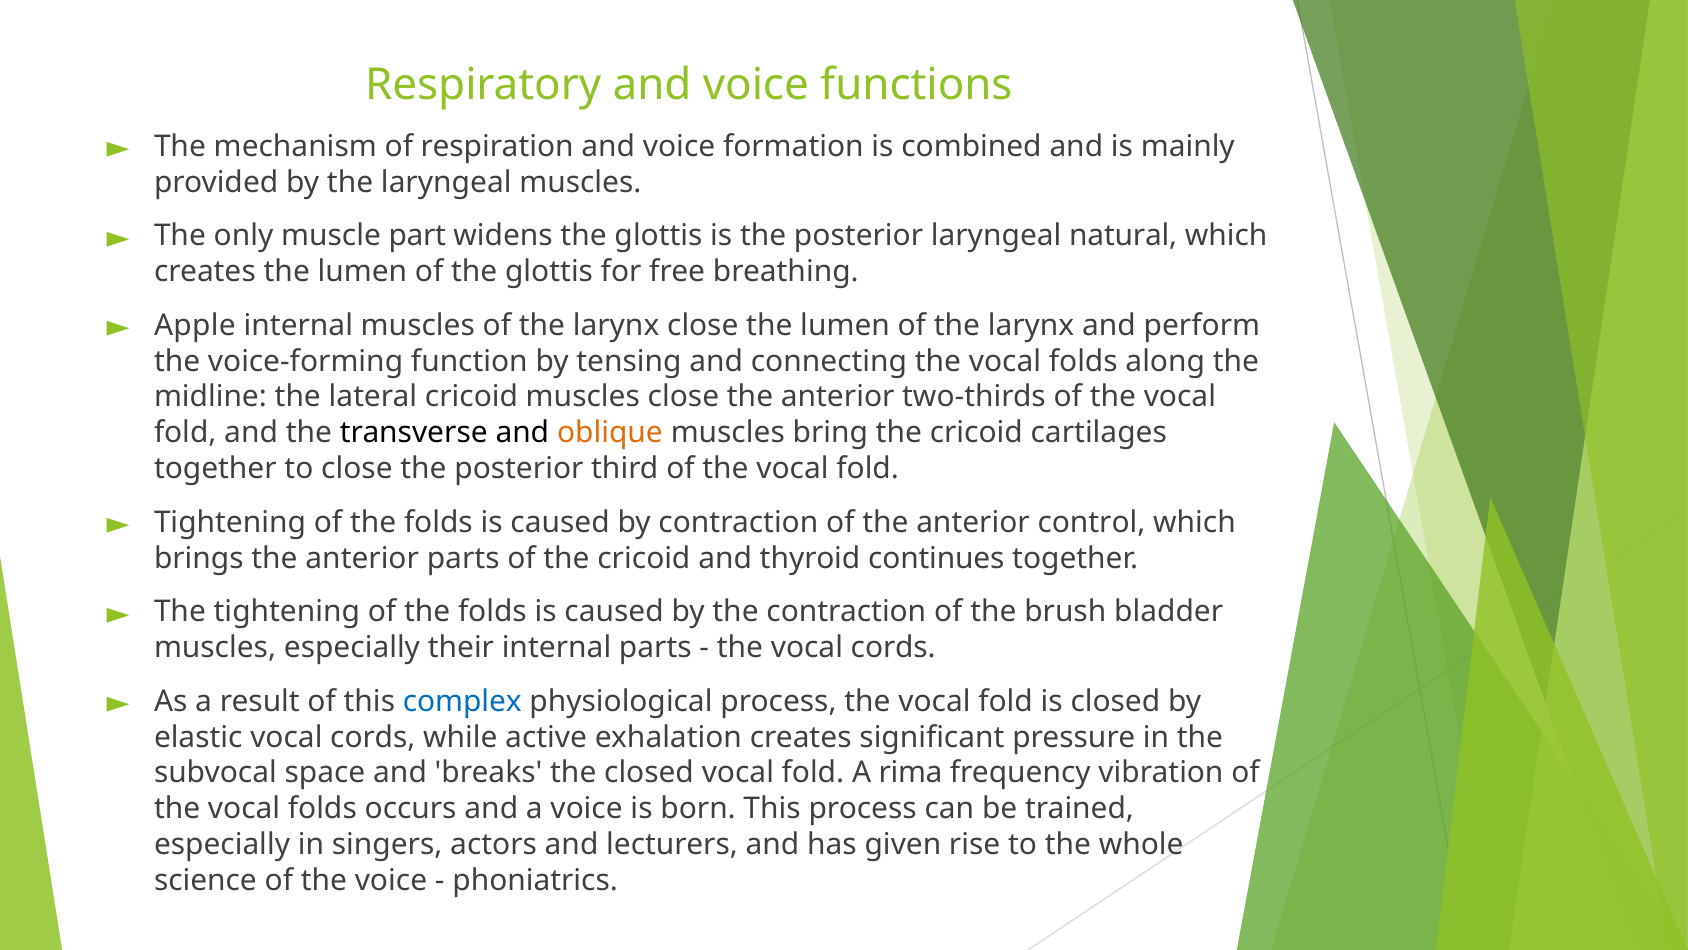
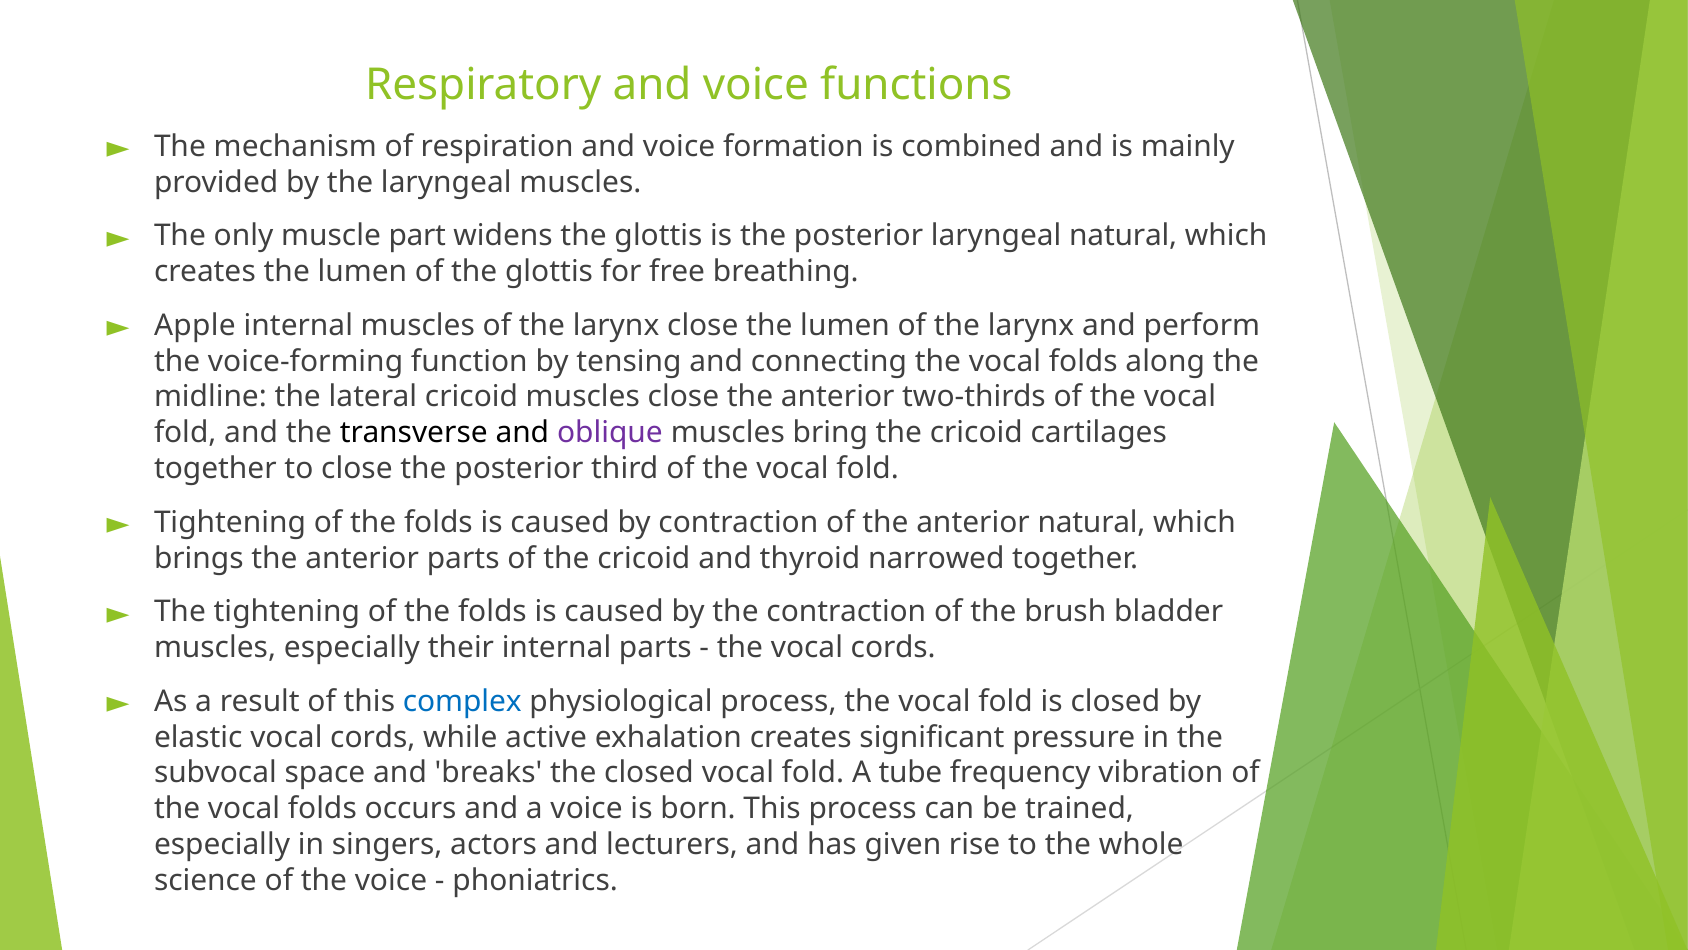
oblique colour: orange -> purple (610, 433)
anterior control: control -> natural (1092, 522)
continues: continues -> narrowed (936, 558)
rima: rima -> tube (911, 773)
